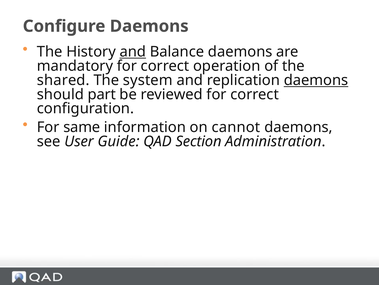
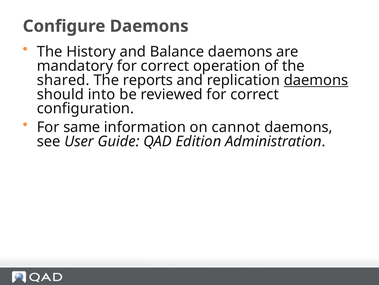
and underline: present -> none (133, 52)
system: system -> reports (148, 80)
part: part -> into (102, 94)
Section: Section -> Edition (198, 141)
